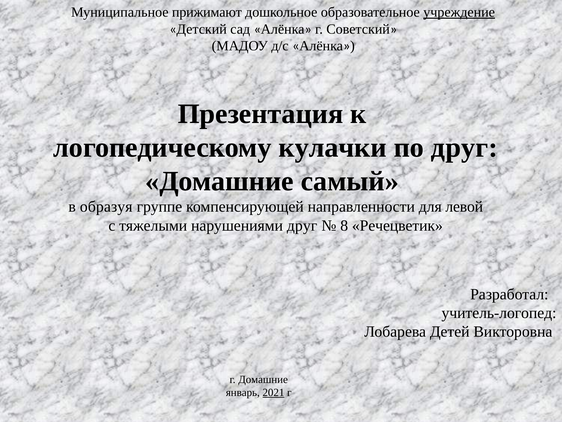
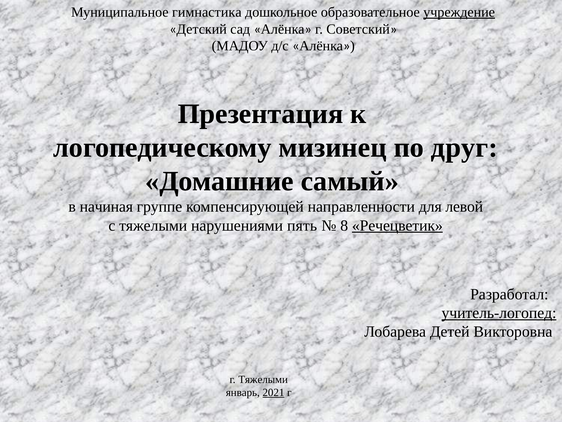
прижимают: прижимают -> гимнастика (207, 12)
кулачки: кулачки -> мизинец (333, 147)
образуя: образуя -> начиная (106, 207)
нарушениями друг: друг -> пять (302, 225)
Речецветик underline: none -> present (397, 225)
учитель-логопед underline: none -> present (499, 313)
г Домашние: Домашние -> Тяжелыми (263, 379)
